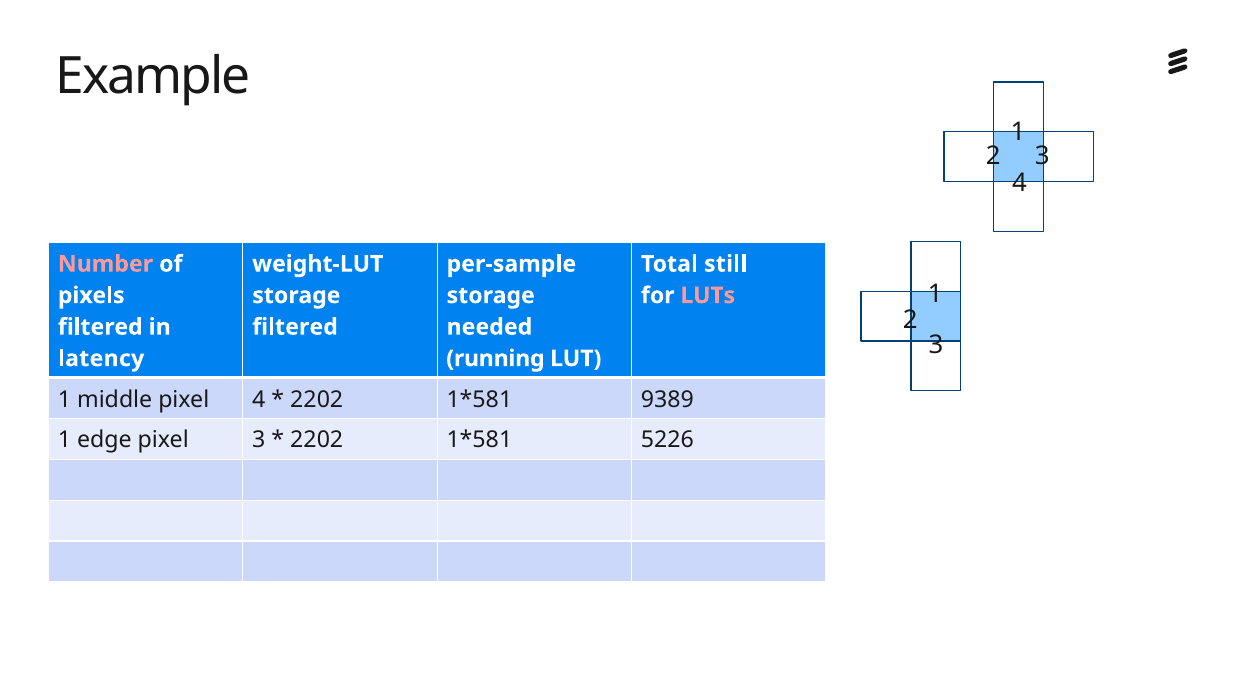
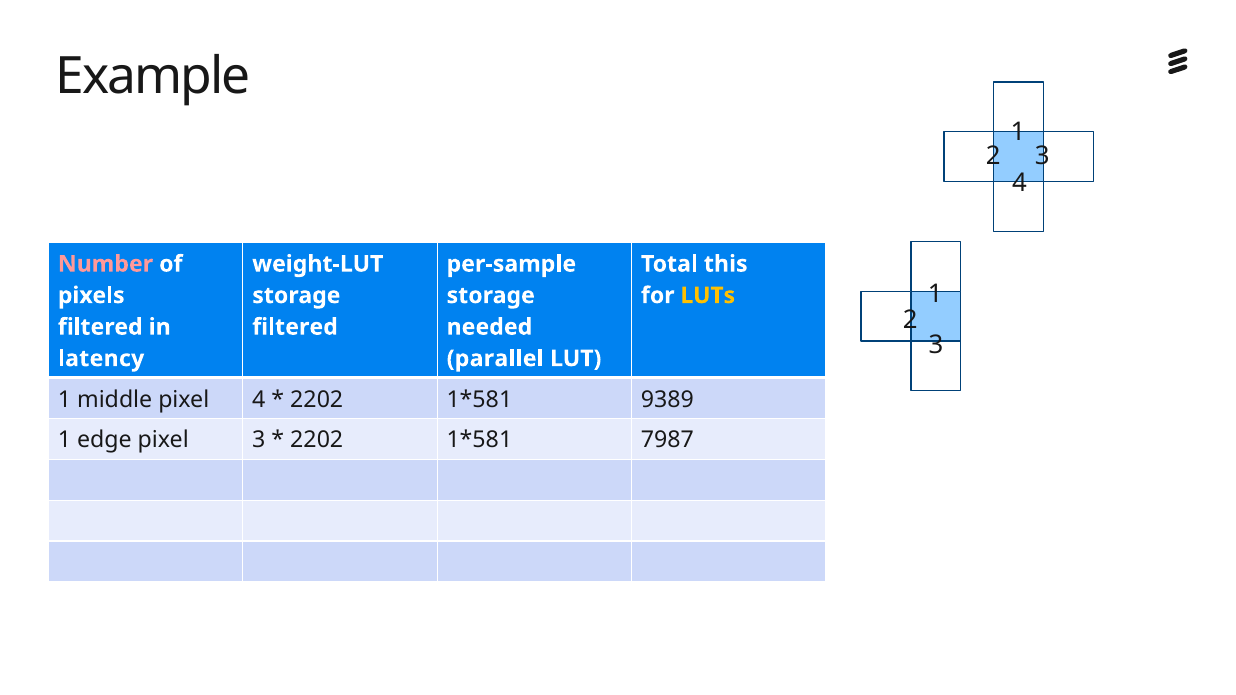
still: still -> this (726, 264)
LUTs colour: pink -> yellow (708, 296)
running: running -> parallel (495, 359)
5226: 5226 -> 7987 (667, 440)
